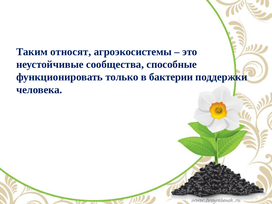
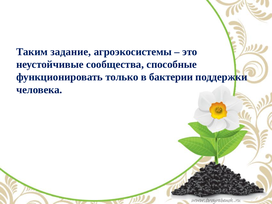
относят: относят -> задание (71, 52)
